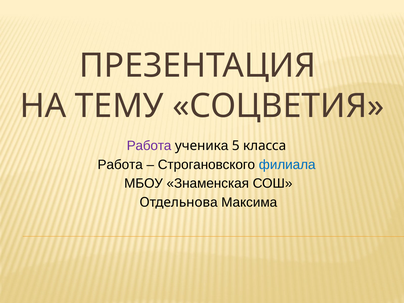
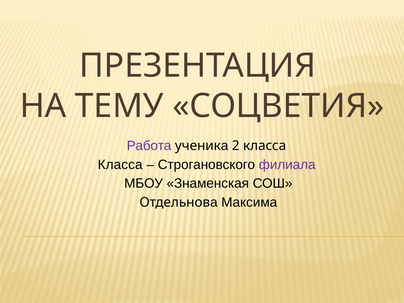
5: 5 -> 2 (236, 146)
Работа: Работа -> Класса (120, 165)
филиала colour: blue -> purple (287, 165)
